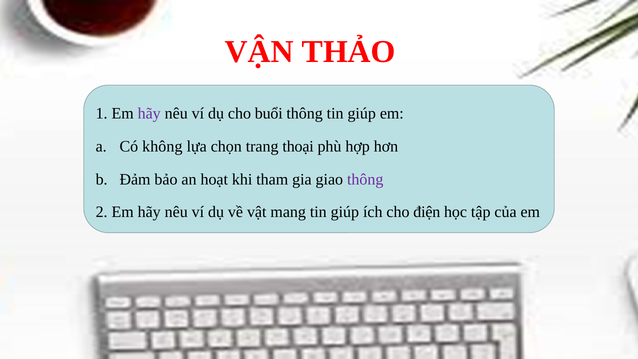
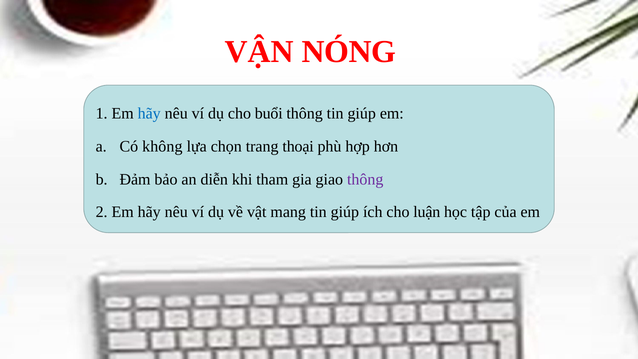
THẢO: THẢO -> NÓNG (349, 52)
hãy colour: purple -> blue (149, 114)
hoạt: hoạt -> diễn (214, 179)
điện: điện -> luận (427, 212)
